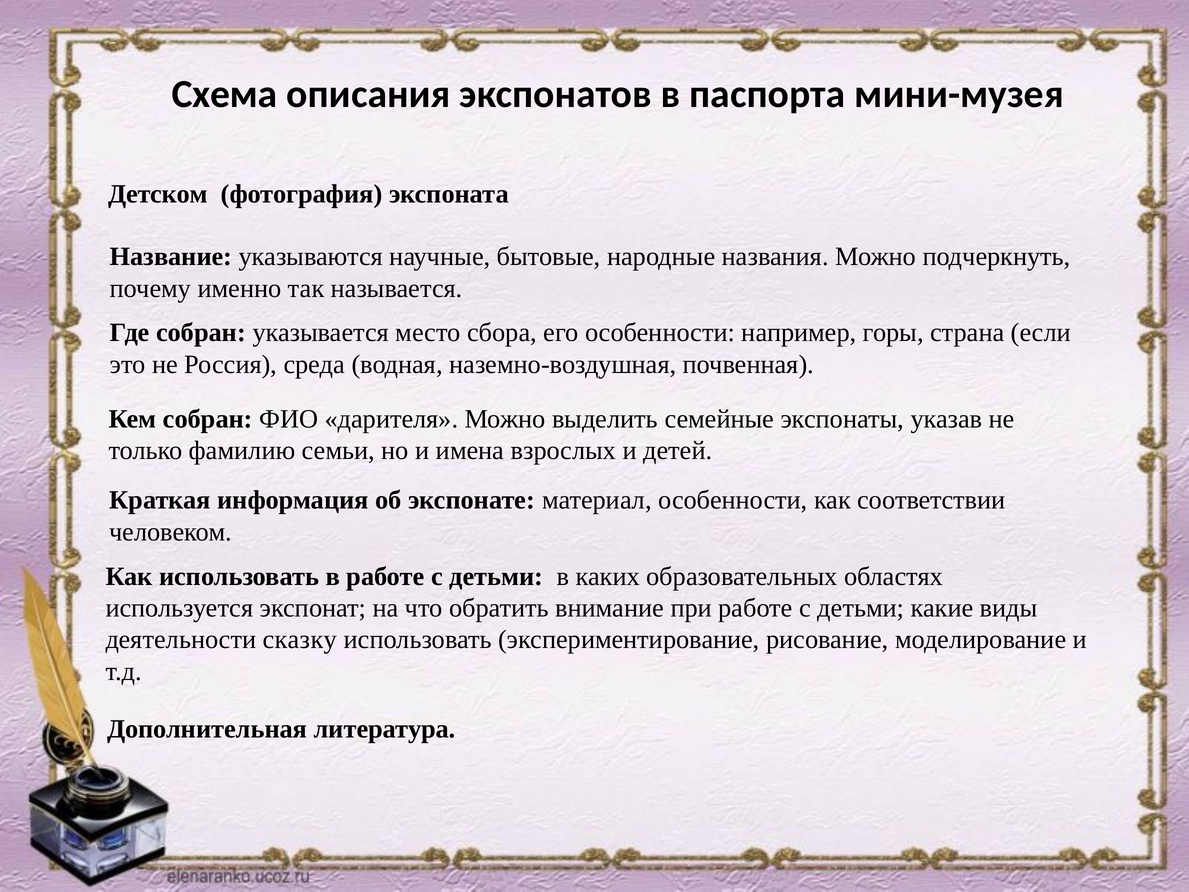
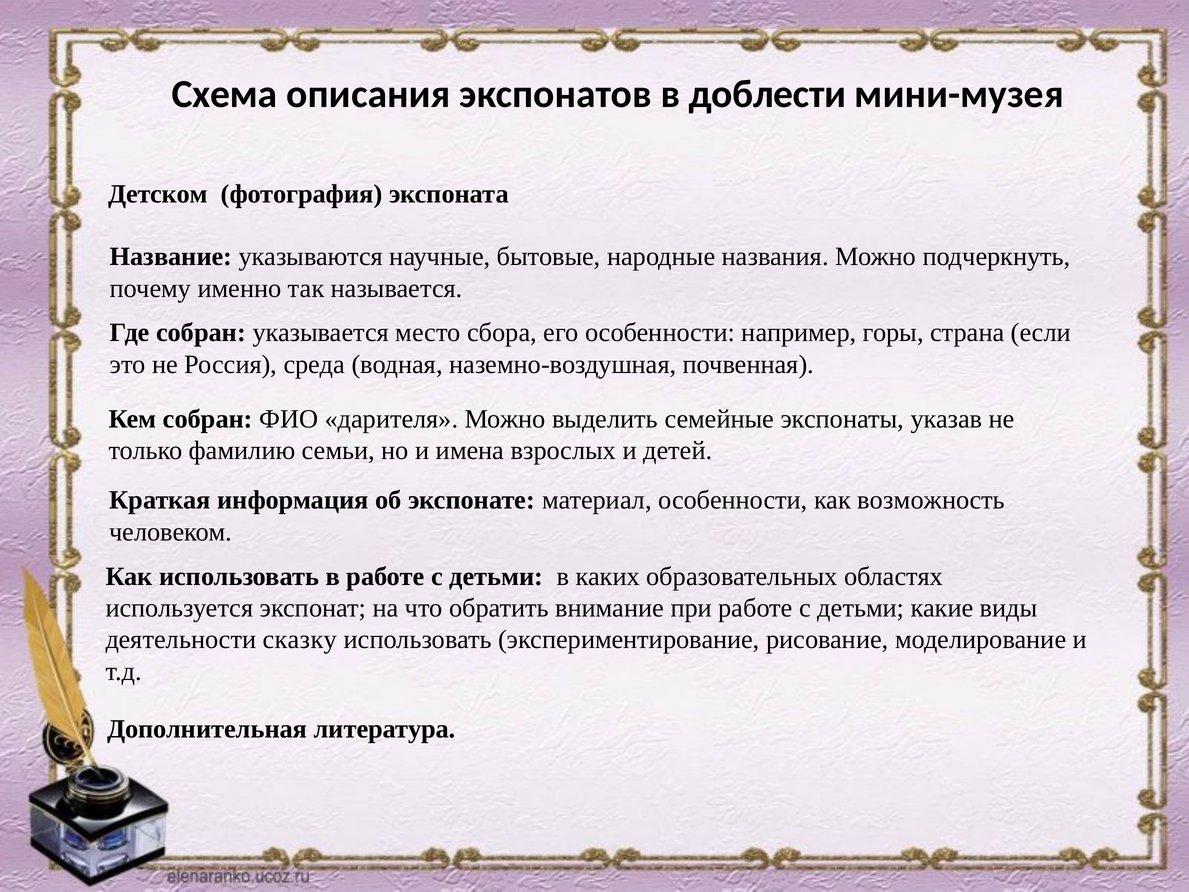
паспорта: паспорта -> доблести (767, 94)
соответствии: соответствии -> возможность (931, 500)
